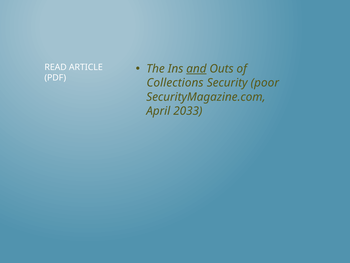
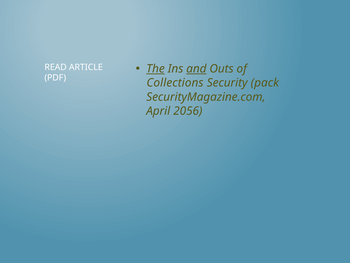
The underline: none -> present (156, 69)
poor: poor -> pack (265, 83)
2033: 2033 -> 2056 (188, 111)
